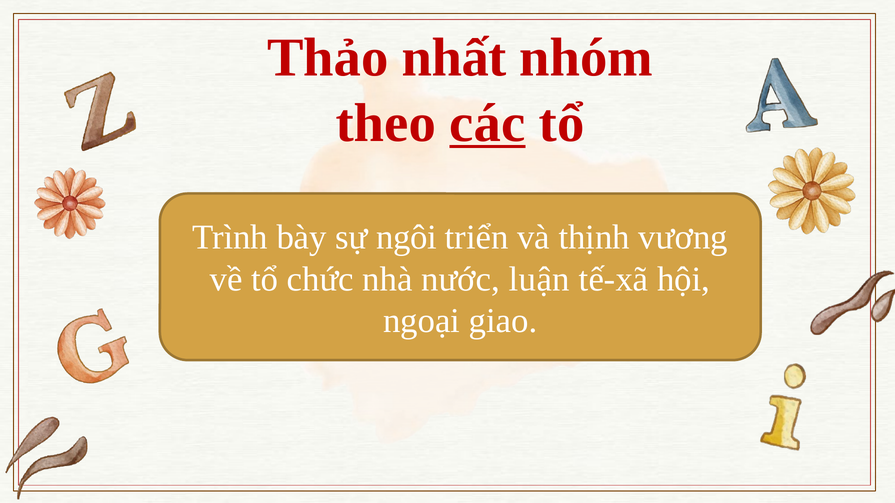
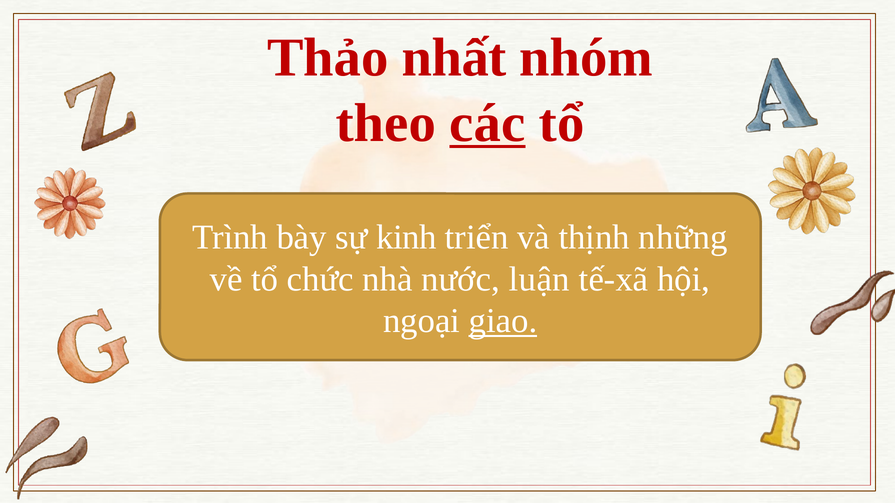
ngôi: ngôi -> kinh (406, 238)
vương: vương -> những (683, 238)
giao underline: none -> present (503, 321)
